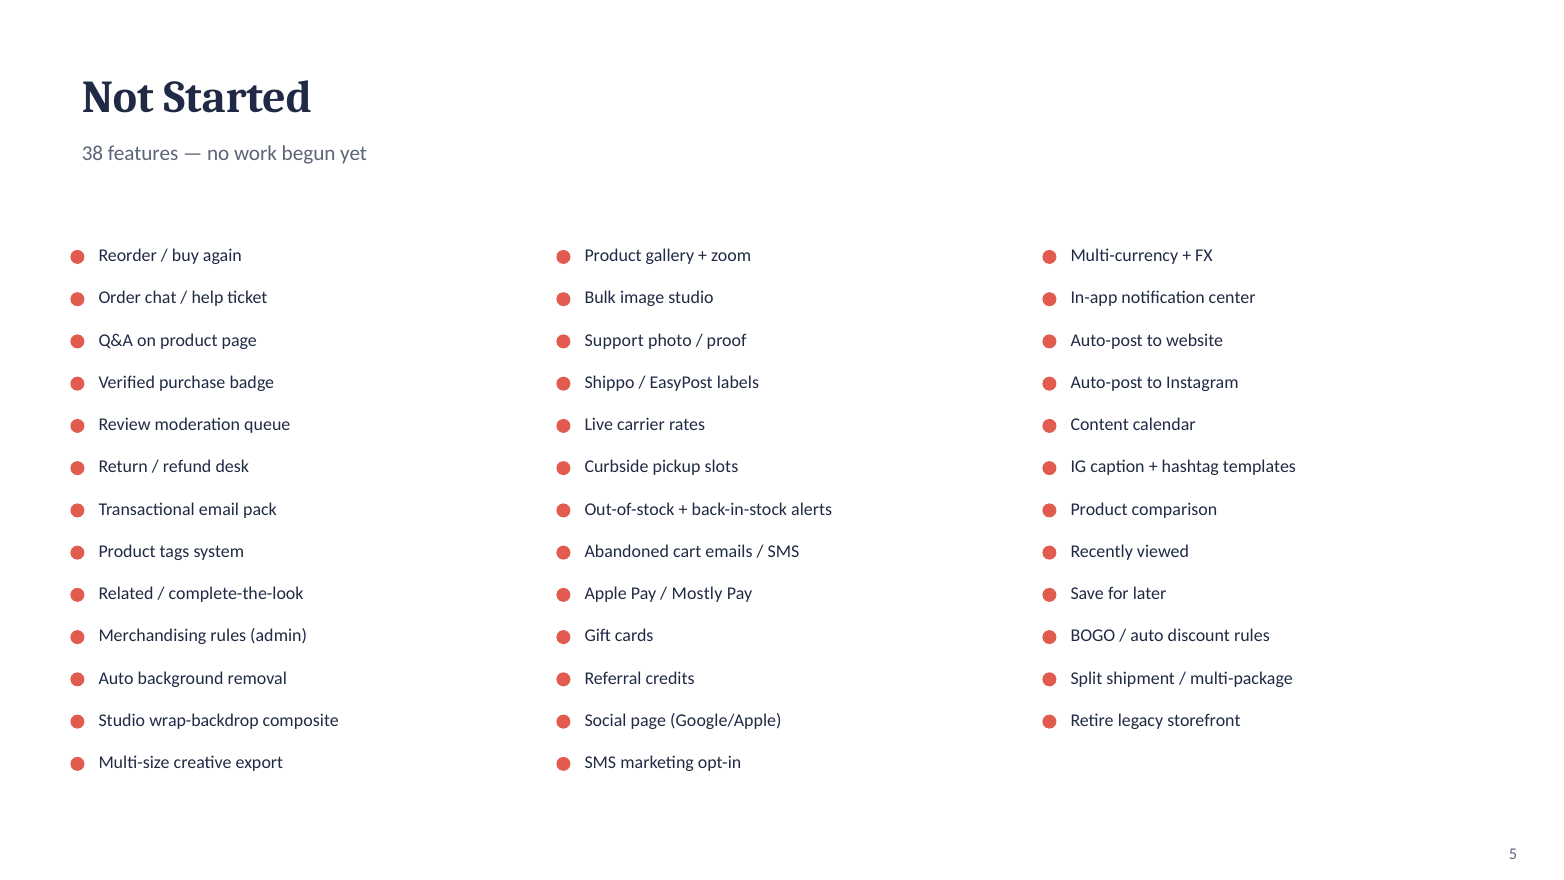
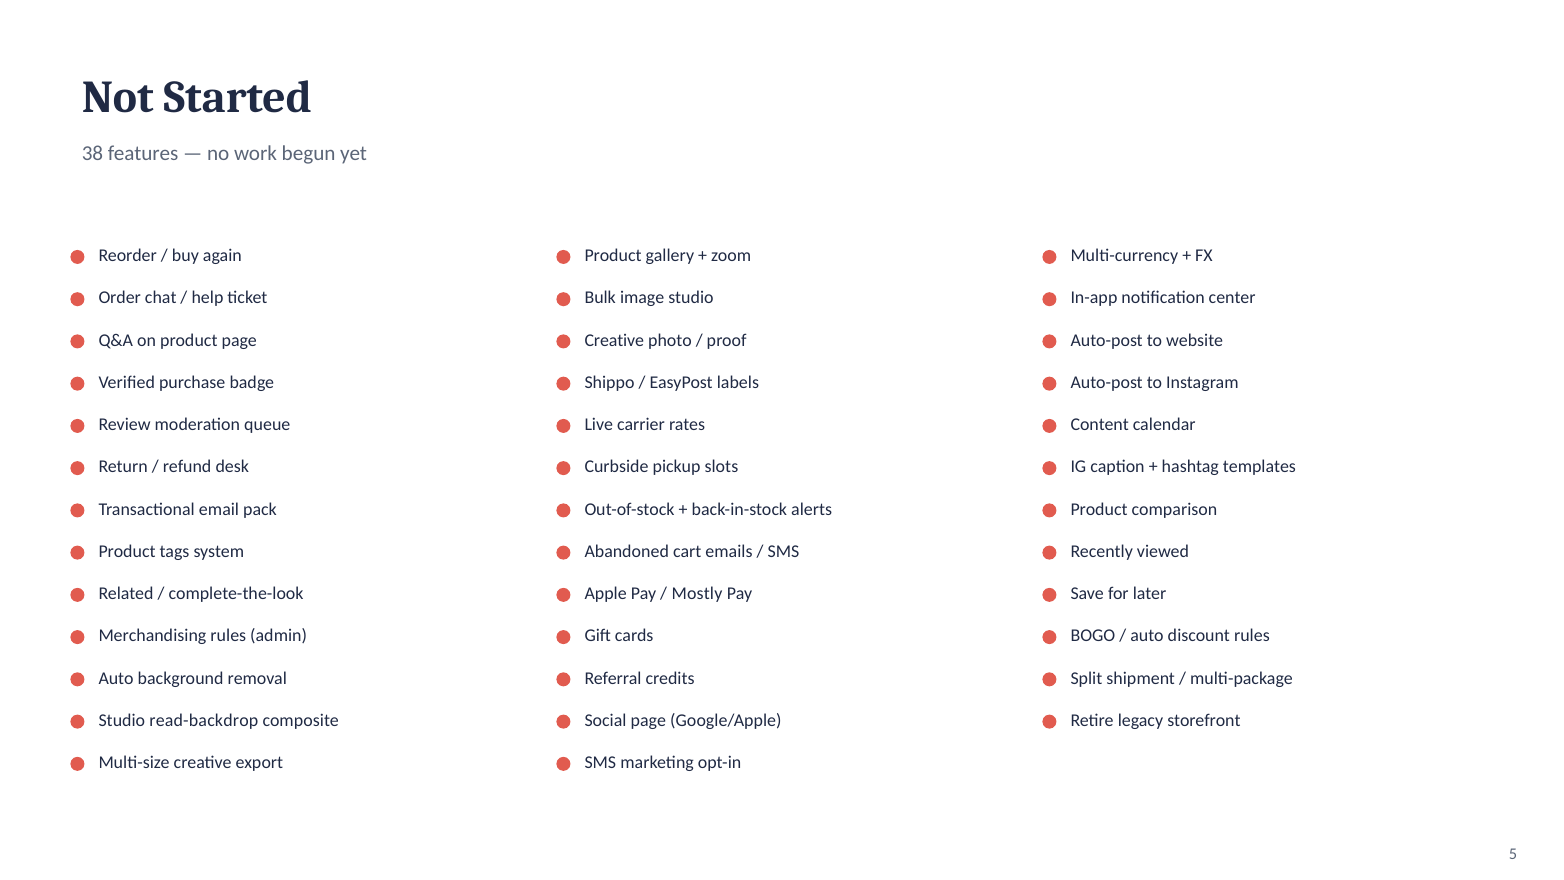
Support: Support -> Creative (614, 340)
wrap-backdrop: wrap-backdrop -> read-backdrop (204, 720)
